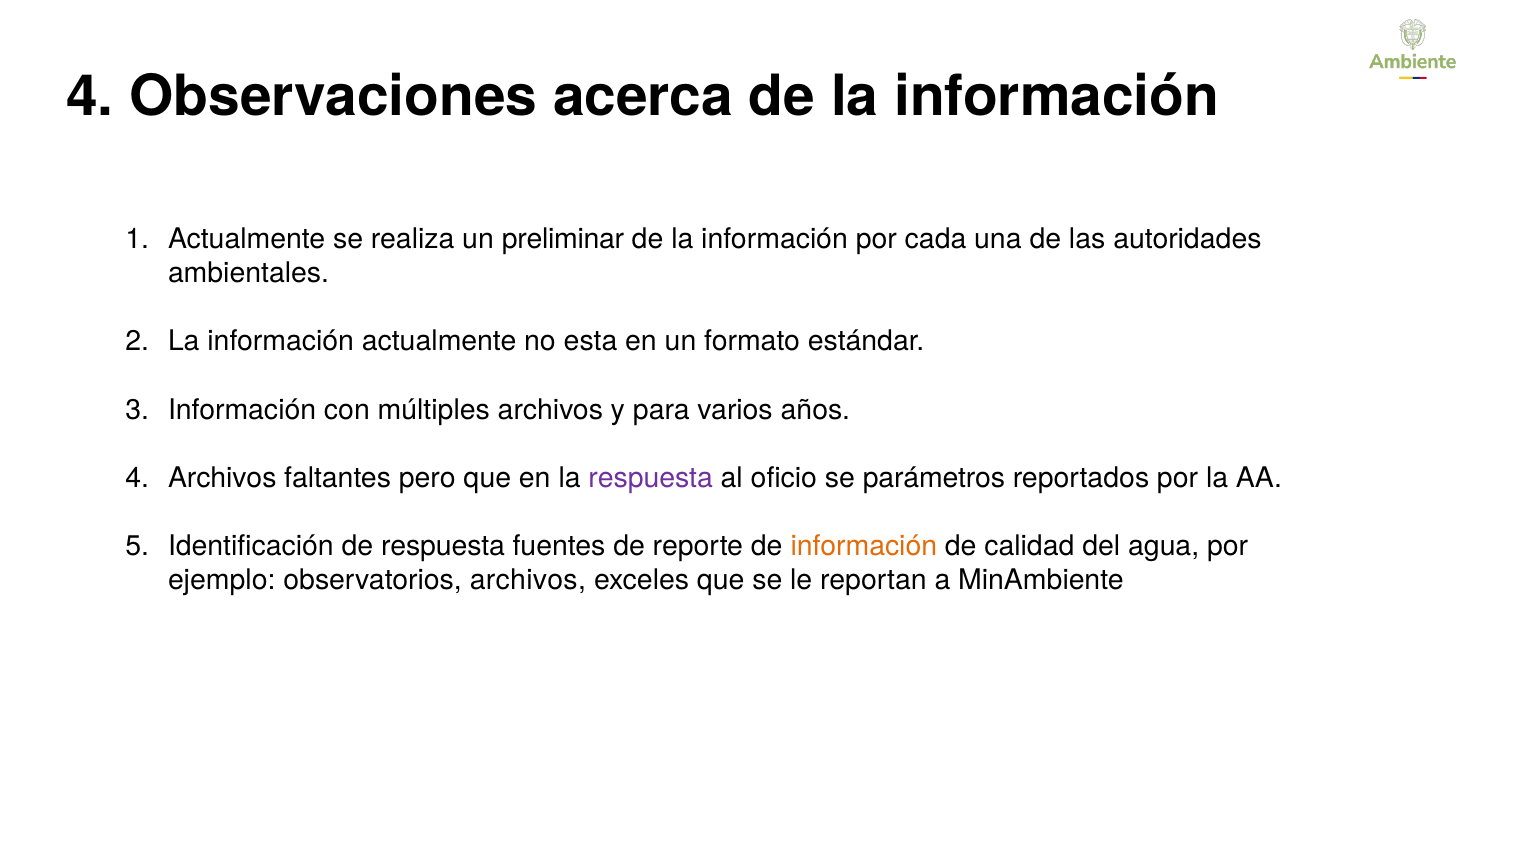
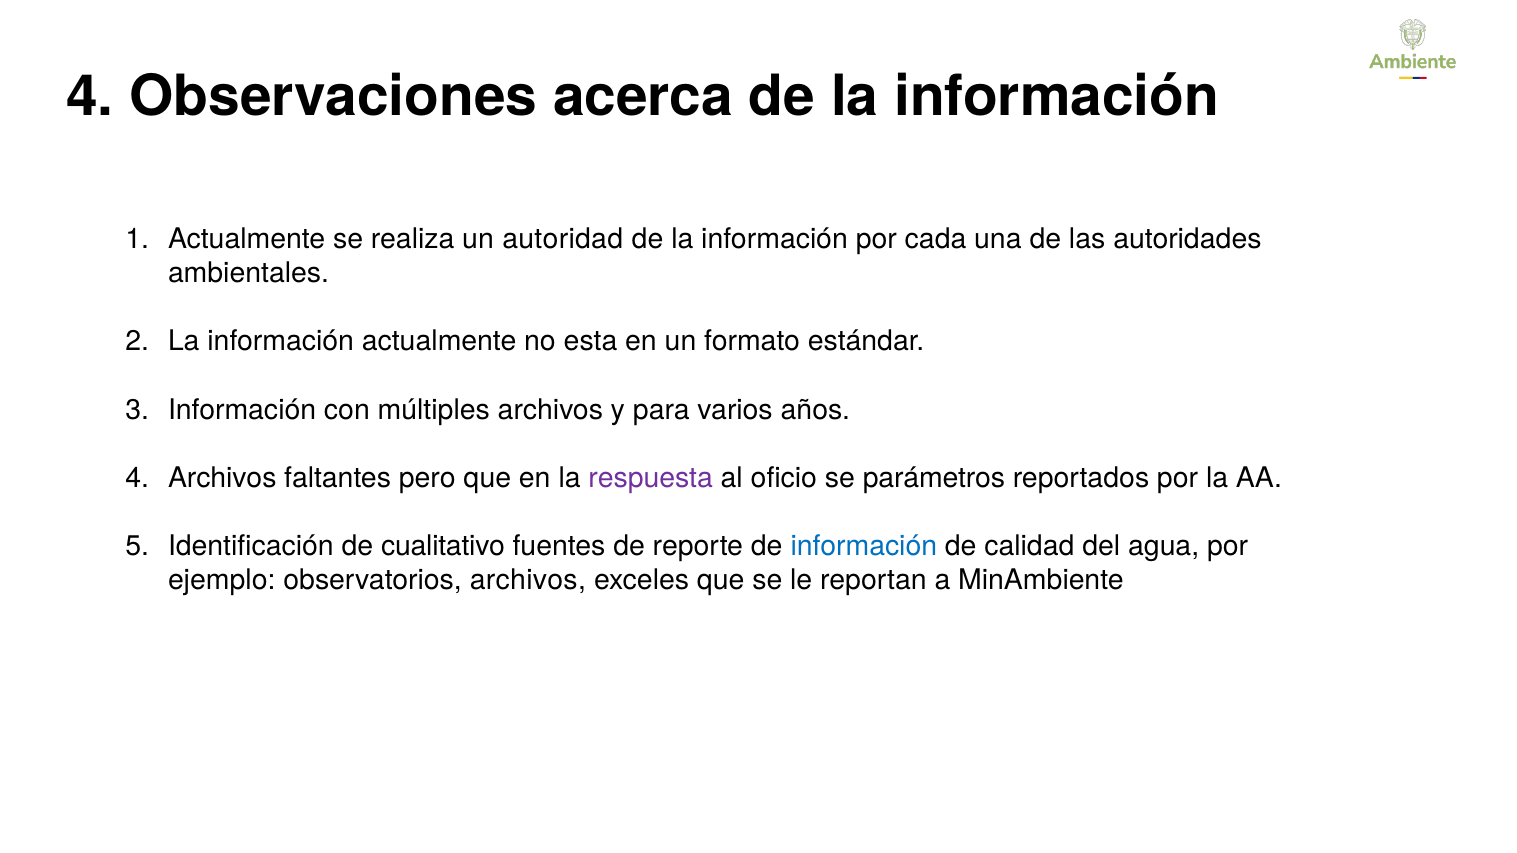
preliminar: preliminar -> autoridad (563, 239)
de respuesta: respuesta -> cualitativo (443, 546)
información colour: orange -> blue (864, 546)
